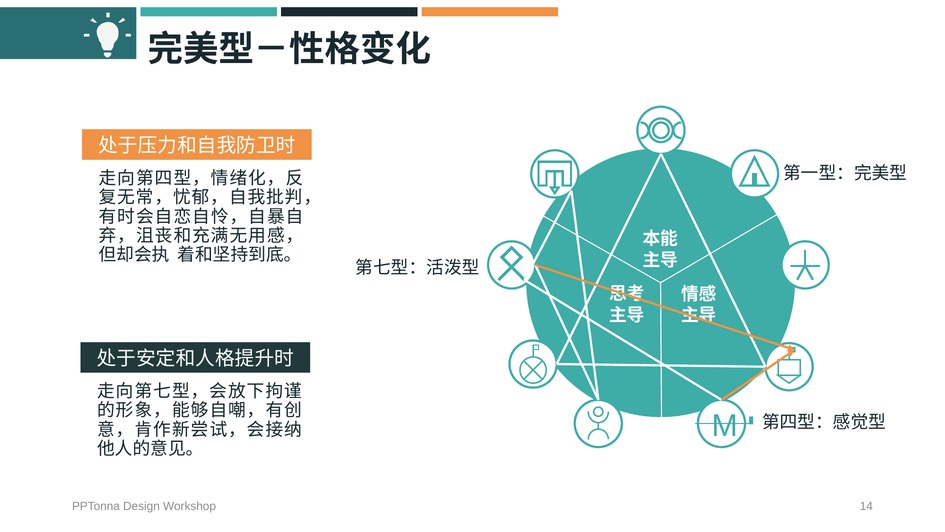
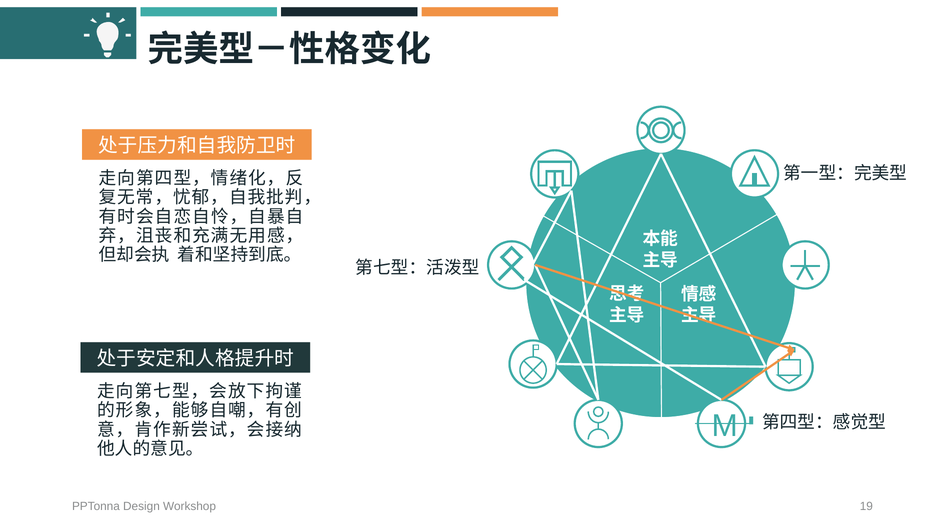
14: 14 -> 19 (866, 506)
